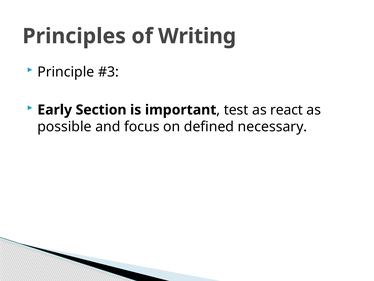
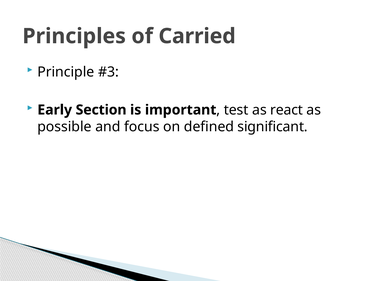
Writing: Writing -> Carried (197, 36)
necessary: necessary -> significant (273, 127)
